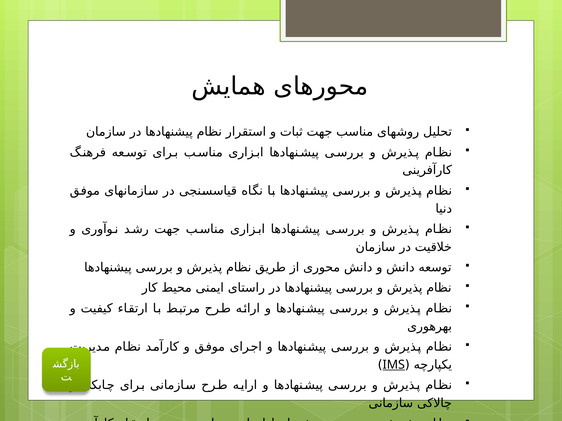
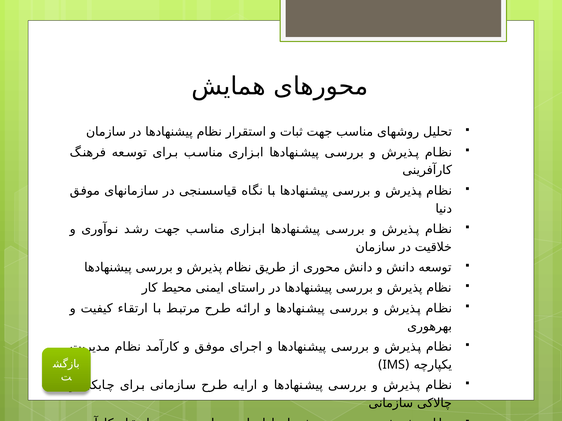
IMS underline: present -> none (394, 365)
